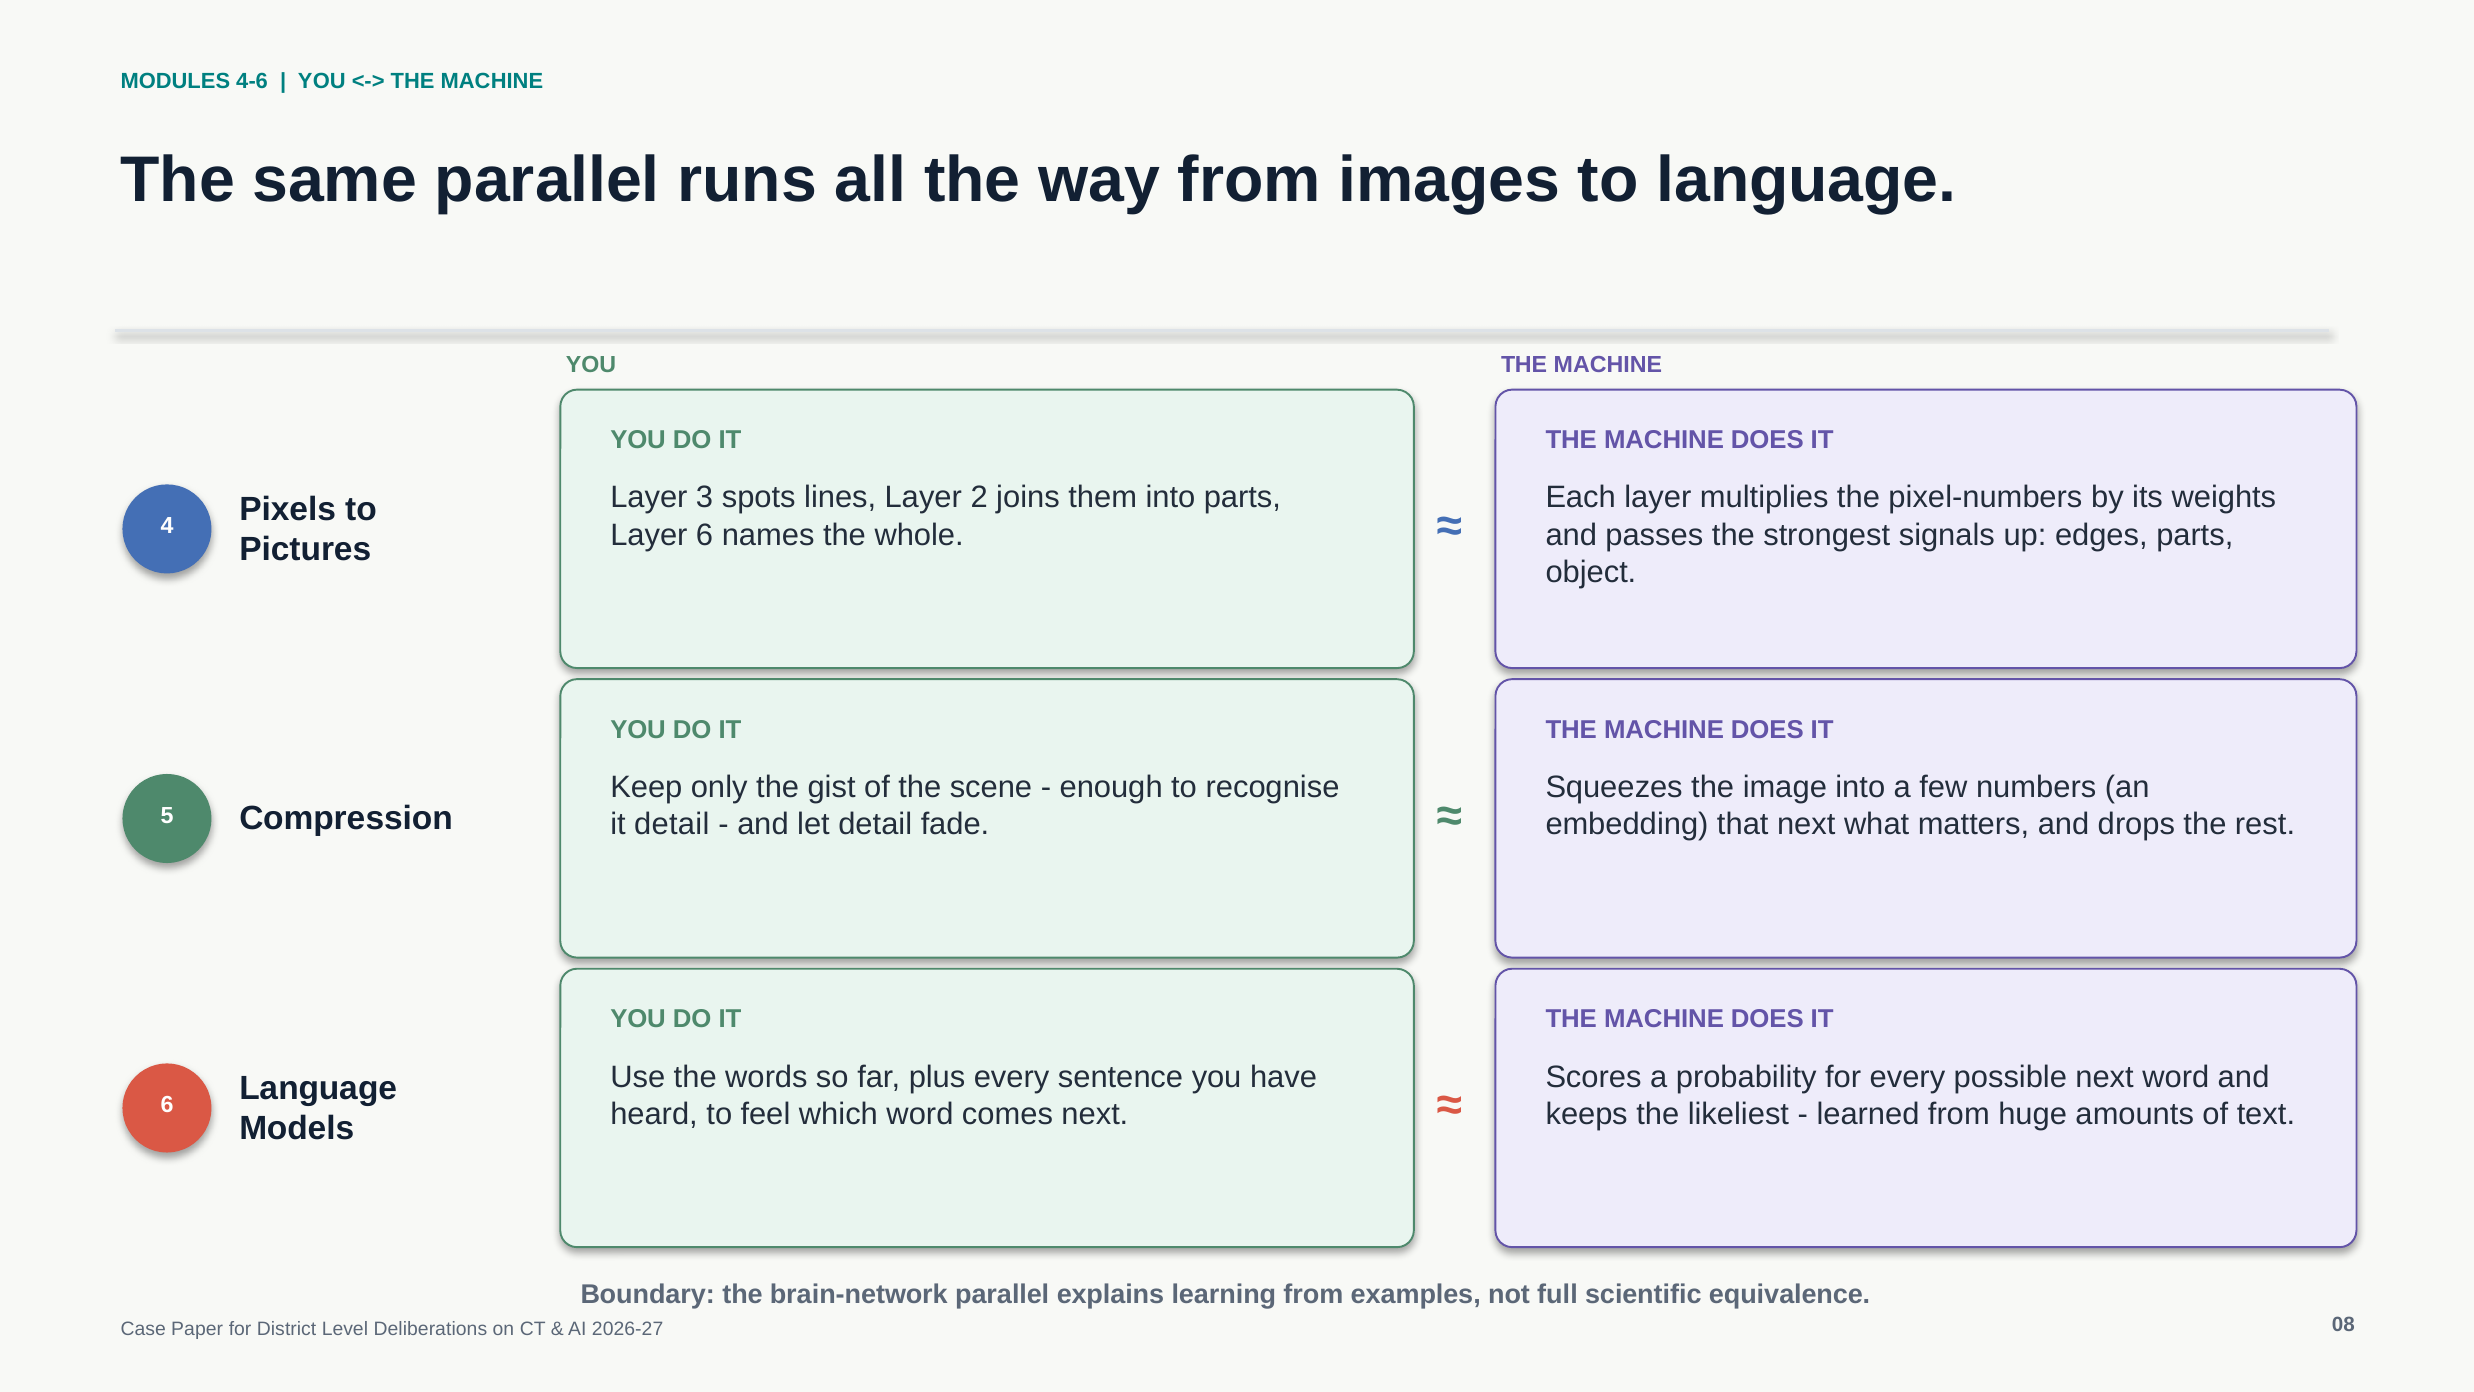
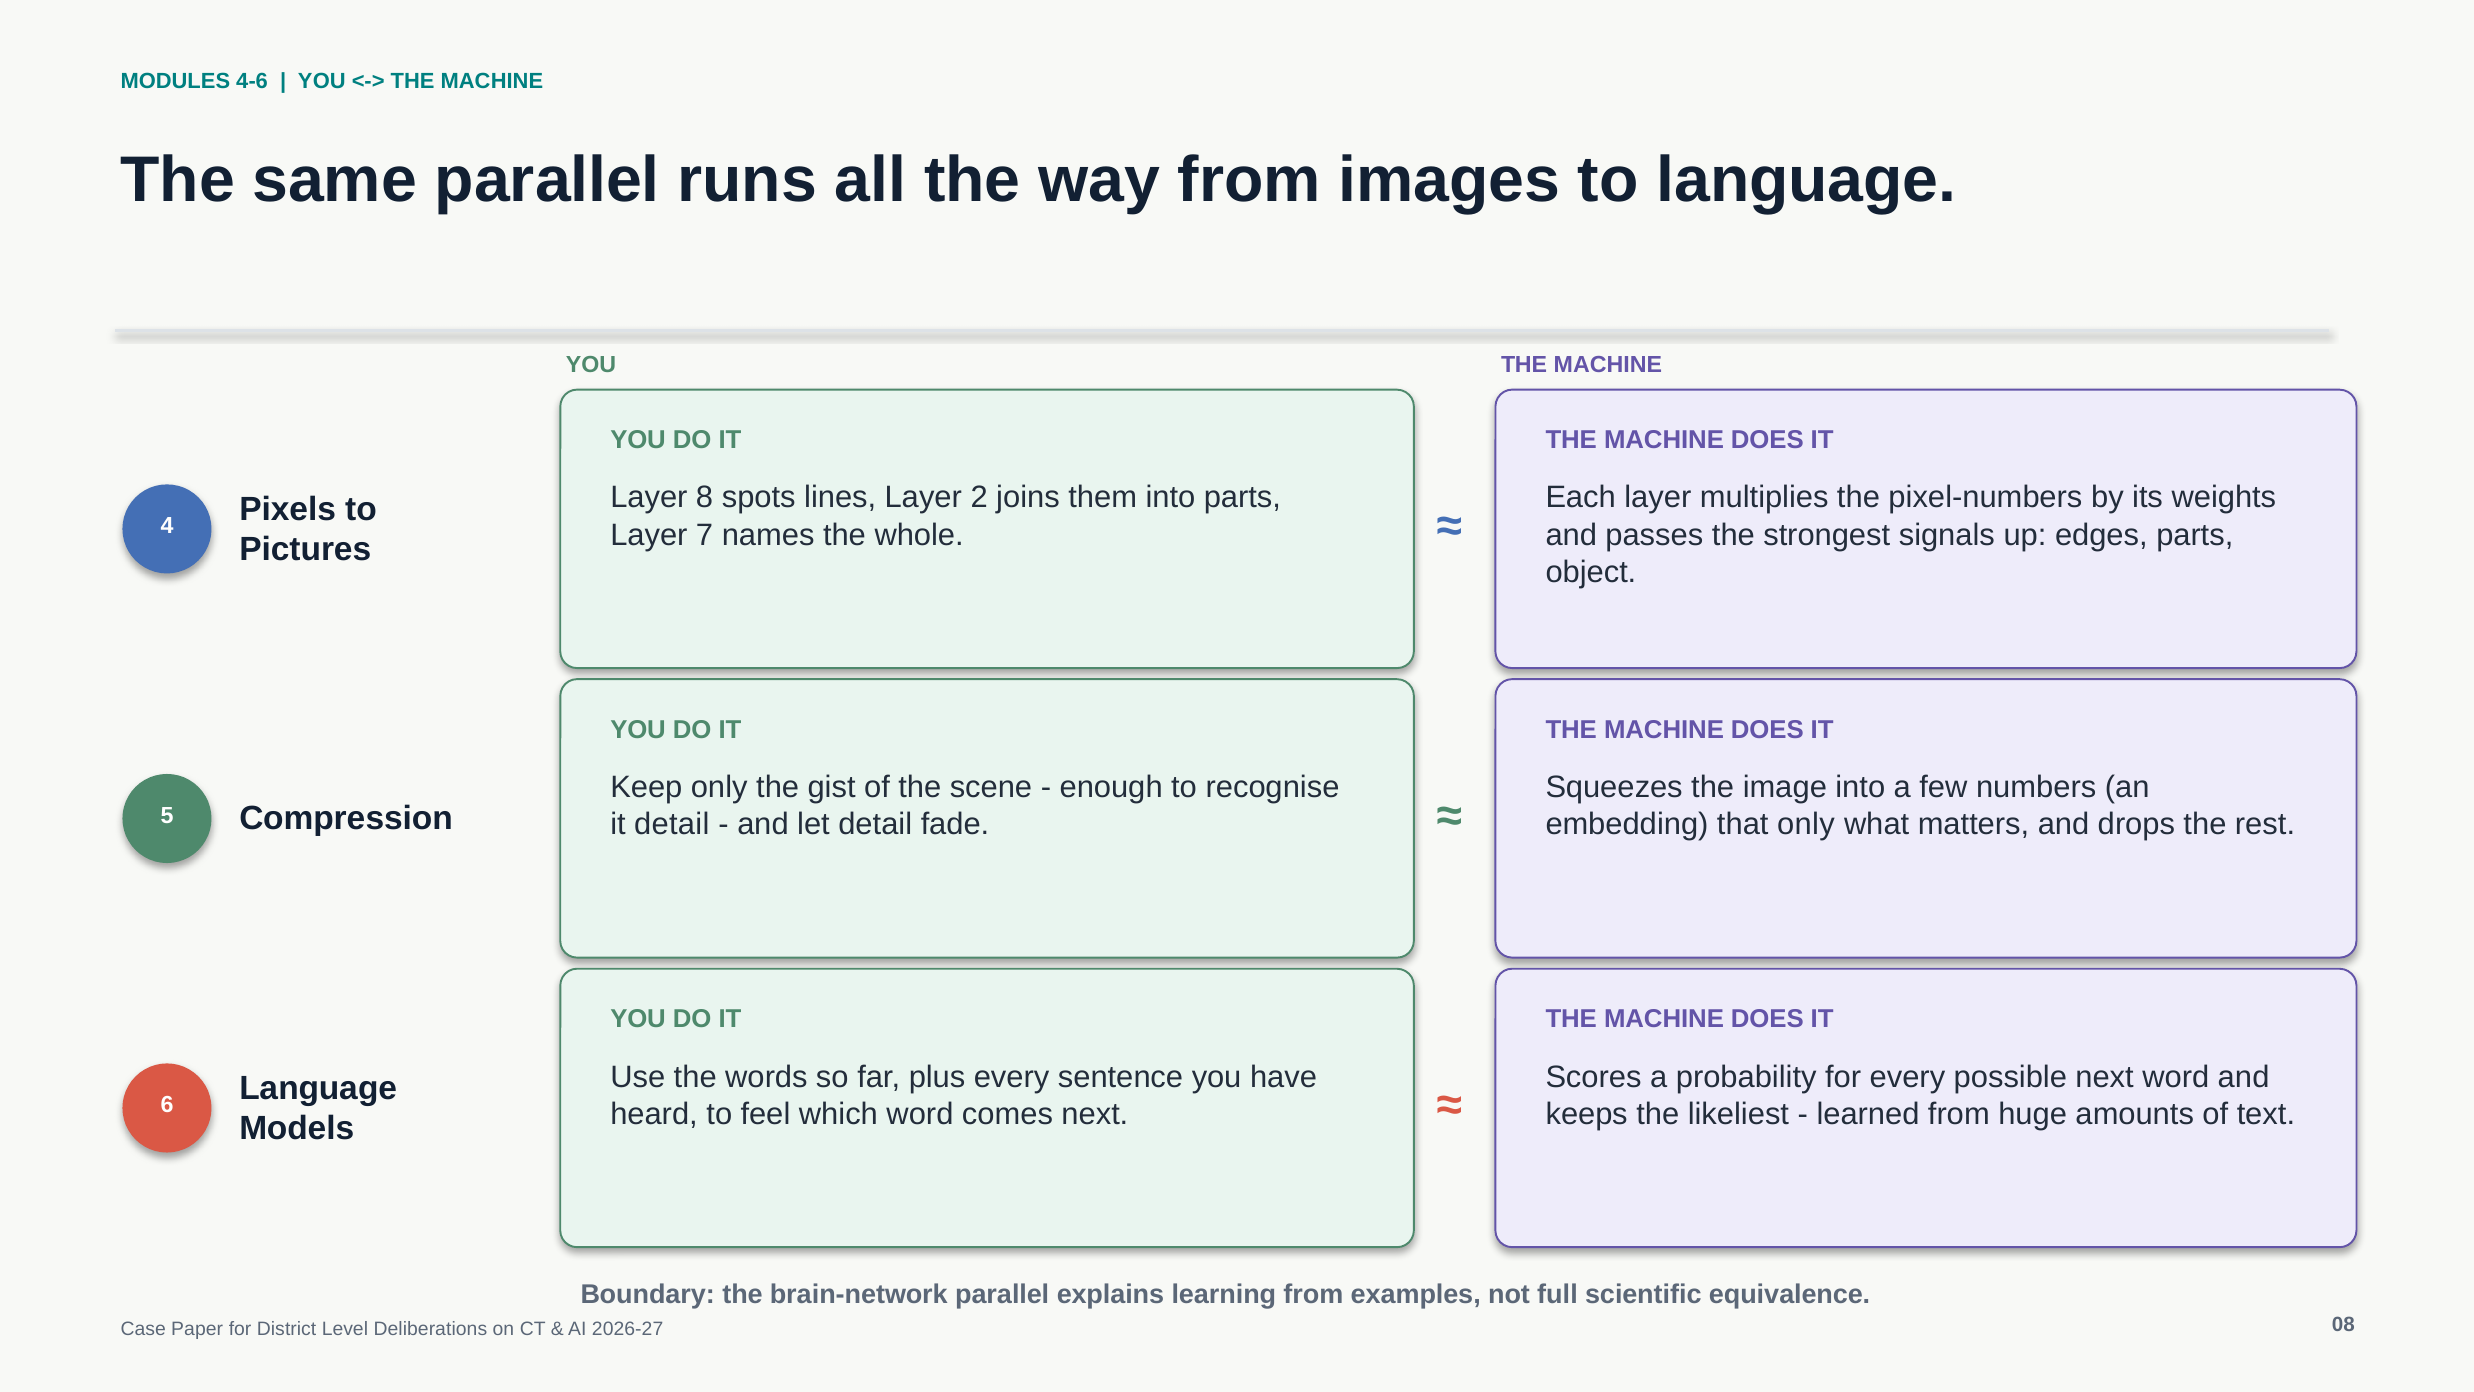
3: 3 -> 8 (705, 498)
Layer 6: 6 -> 7 (705, 535)
that next: next -> only (1806, 824)
